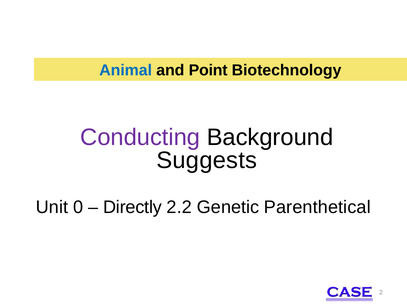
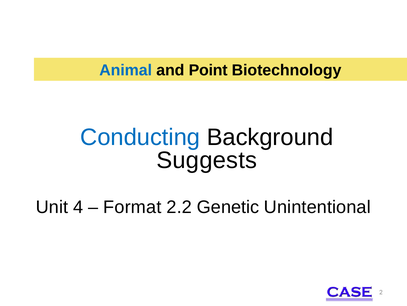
Conducting colour: purple -> blue (140, 137)
0: 0 -> 4 (78, 207)
Directly: Directly -> Format (132, 207)
Parenthetical: Parenthetical -> Unintentional (317, 207)
